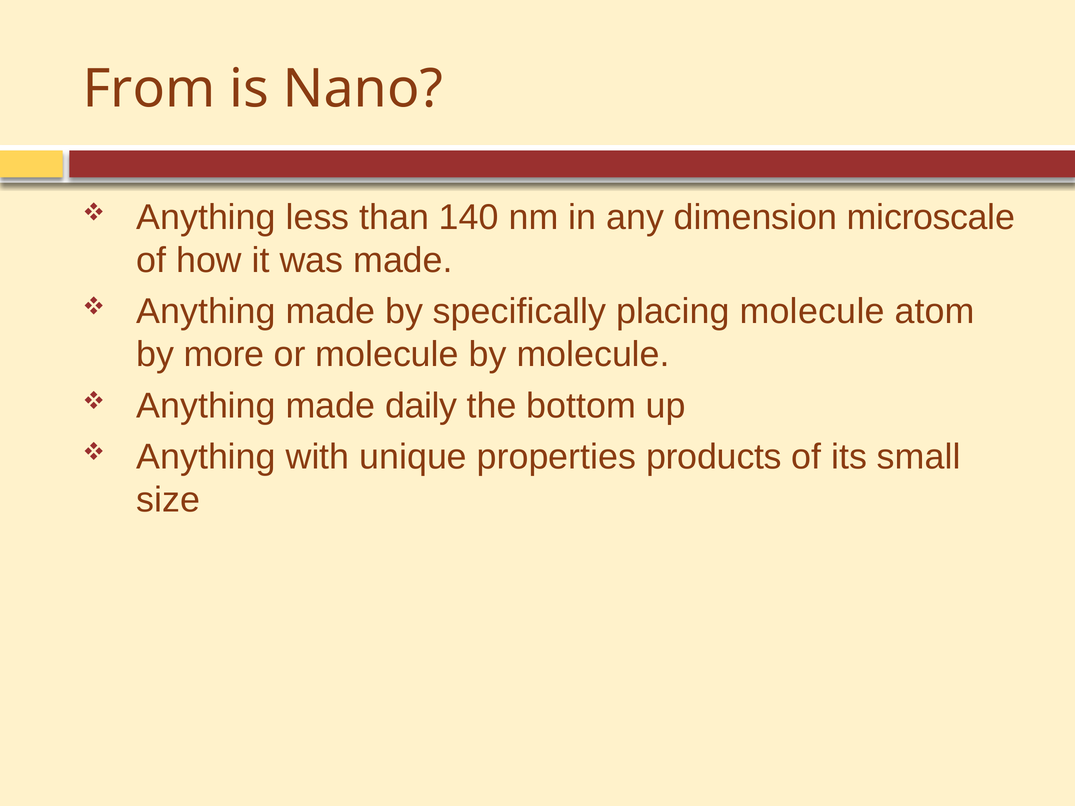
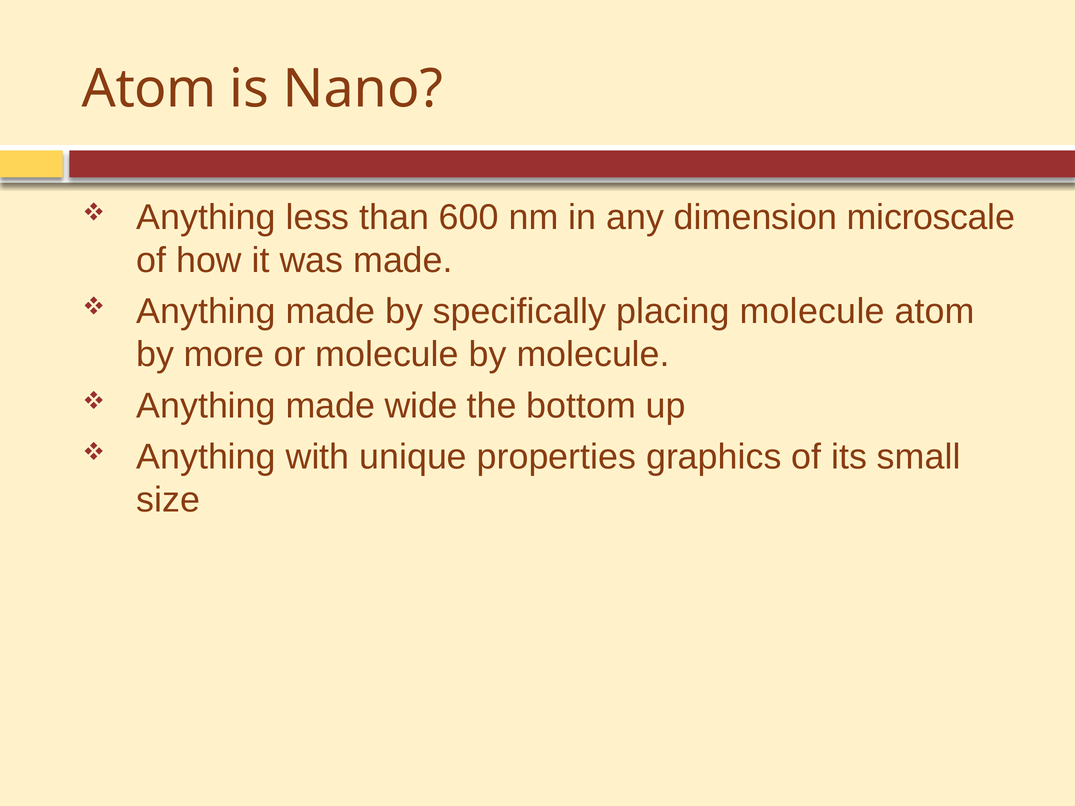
From: From -> Atom (149, 89)
140: 140 -> 600 (469, 217)
daily: daily -> wide (421, 406)
products: products -> graphics (714, 457)
